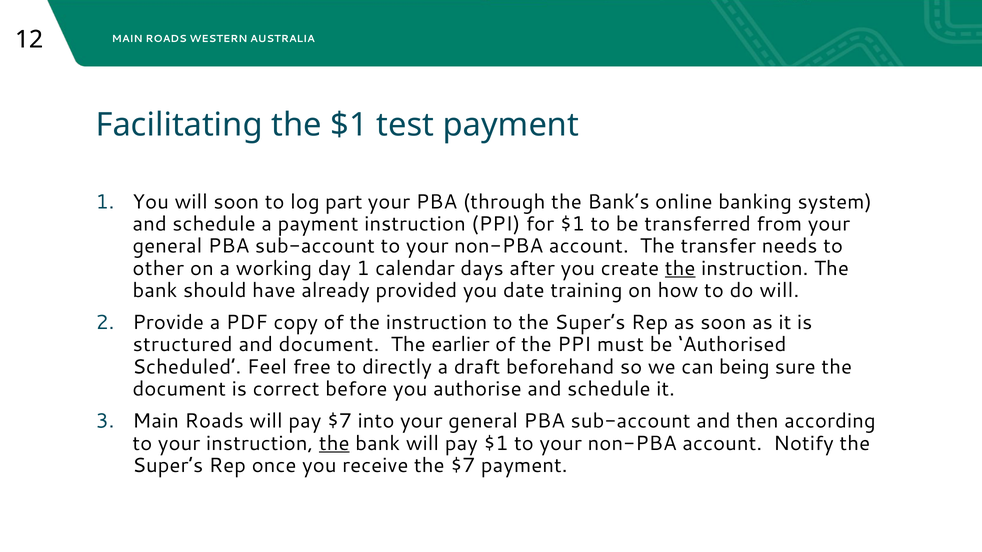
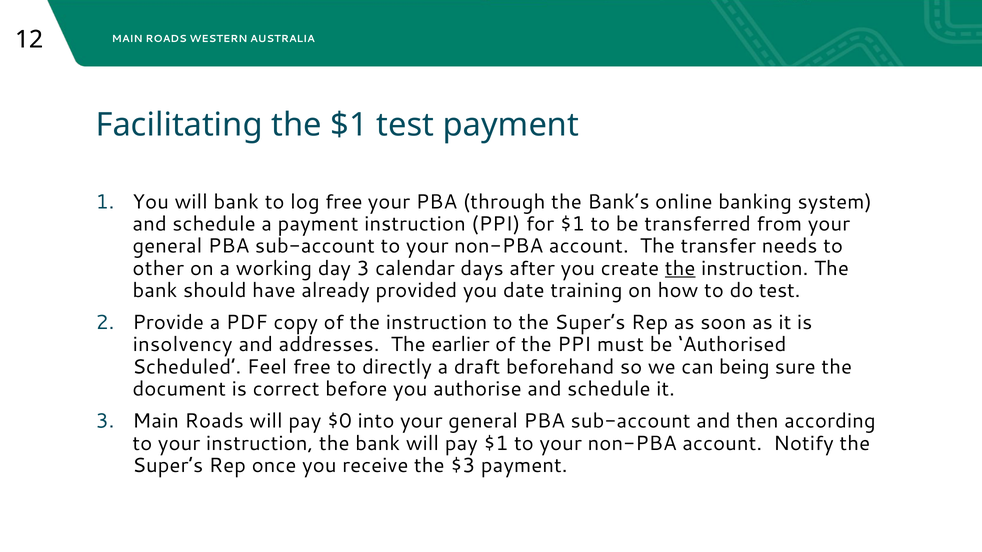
will soon: soon -> bank (236, 202)
log part: part -> free (344, 202)
day 1: 1 -> 3 (363, 268)
do will: will -> test (780, 291)
structured: structured -> insolvency (183, 345)
and document: document -> addresses (329, 345)
pay $7: $7 -> $0 (339, 421)
the underline: present -> none (334, 444)
the $7: $7 -> $3 (463, 466)
